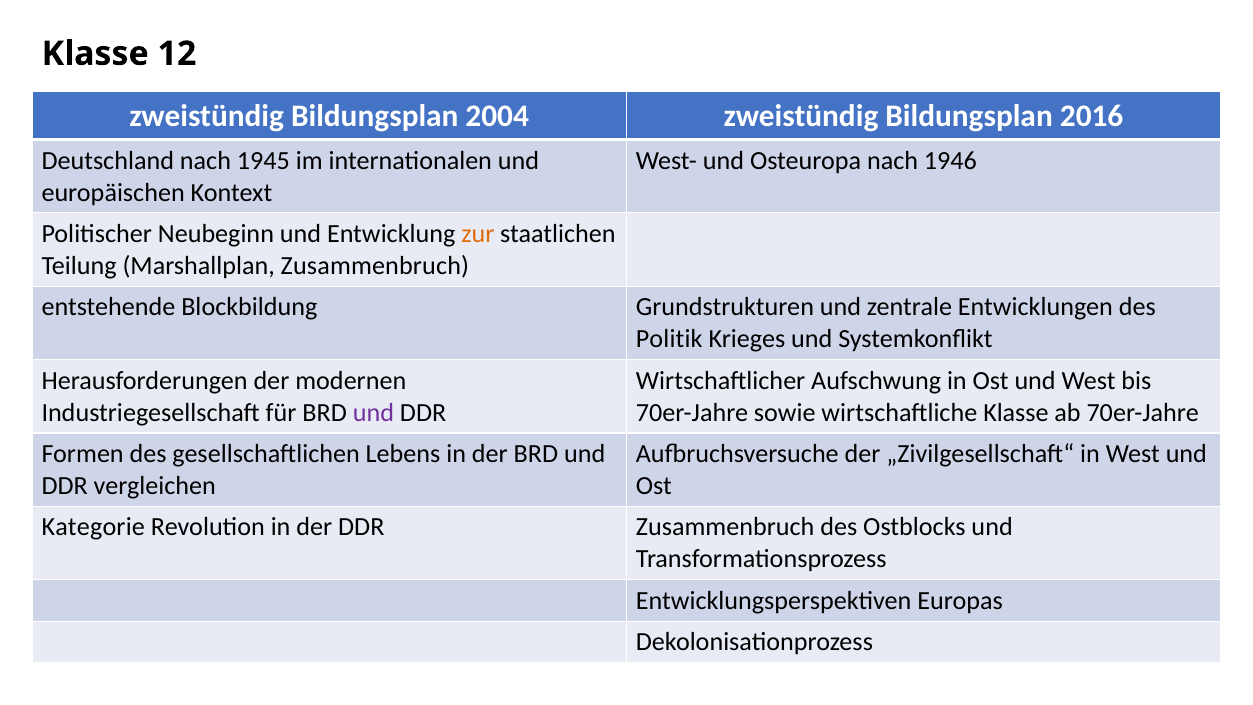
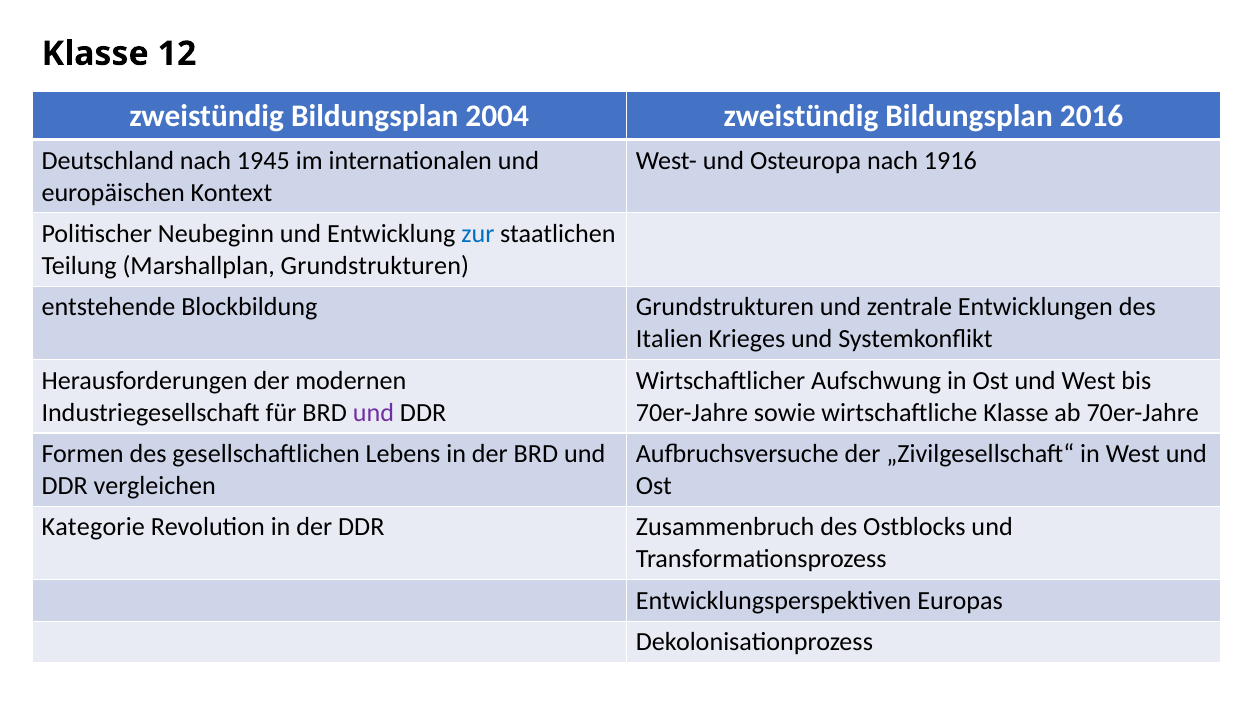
1946: 1946 -> 1916 (950, 160)
zur colour: orange -> blue (478, 234)
Marshallplan Zusammenbruch: Zusammenbruch -> Grundstrukturen (375, 266)
Politik: Politik -> Italien (669, 339)
